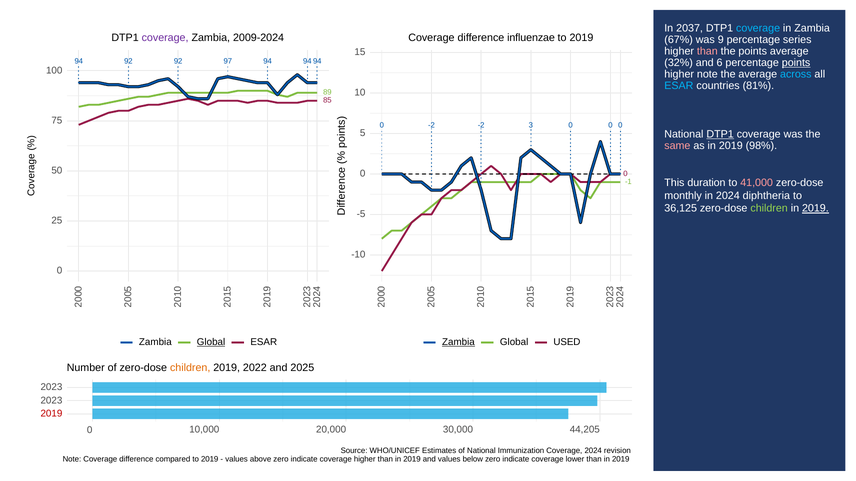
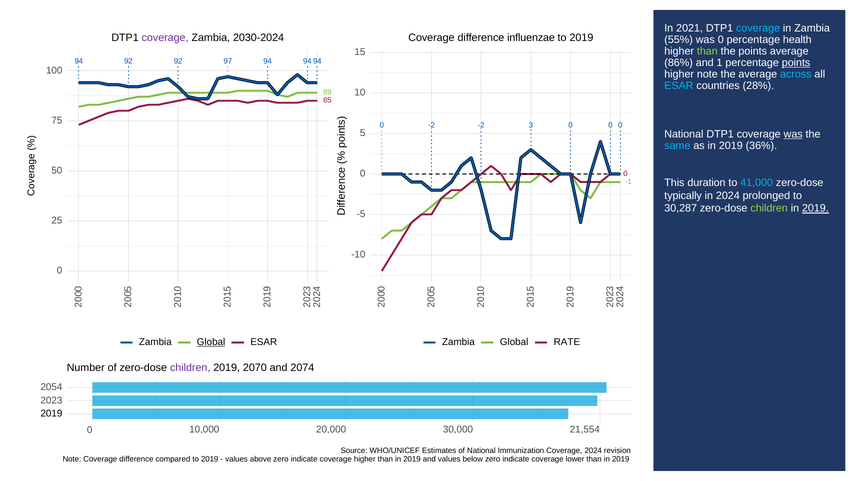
2037: 2037 -> 2021 (690, 28)
2009-2024: 2009-2024 -> 2030-2024 (259, 38)
67%: 67% -> 55% (679, 40)
was 9: 9 -> 0 (721, 40)
series: series -> health (797, 40)
than colour: pink -> light green (707, 51)
32%: 32% -> 86% (679, 63)
and 6: 6 -> 1 (720, 63)
81%: 81% -> 28% (758, 86)
DTP1 underline: present -> none (720, 134)
was underline: none -> present (793, 134)
same colour: pink -> light blue (677, 146)
98%: 98% -> 36% (761, 146)
41,000 colour: pink -> light blue (757, 183)
monthly: monthly -> typically (683, 196)
diphtheria: diphtheria -> prolonged (766, 196)
36,125: 36,125 -> 30,287 (681, 209)
Zambia underline: present -> none (458, 342)
USED: USED -> RATE (567, 342)
children colour: orange -> purple (190, 368)
2022: 2022 -> 2070 (255, 368)
2025: 2025 -> 2074 (302, 368)
2023: 2023 -> 2054 (51, 388)
2019 colour: red -> black (51, 414)
44,205: 44,205 -> 21,554 (585, 430)
